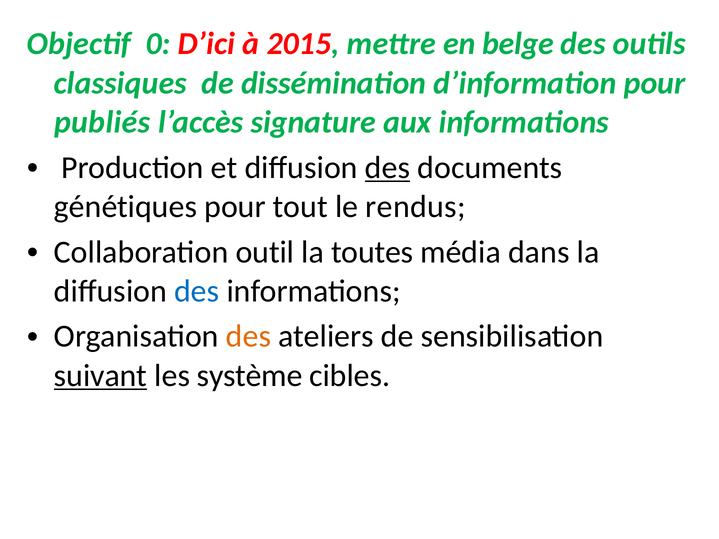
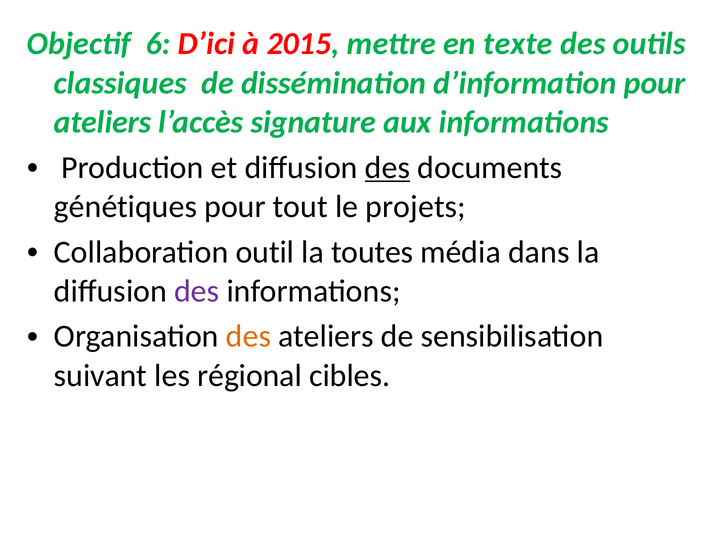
0: 0 -> 6 (158, 44)
belge: belge -> texte (518, 44)
publiés: publiés -> ateliers (103, 122)
rendus: rendus -> projets (416, 207)
des colour: blue -> purple (197, 291)
suivant underline: present -> none (101, 376)
système: système -> régional (250, 376)
